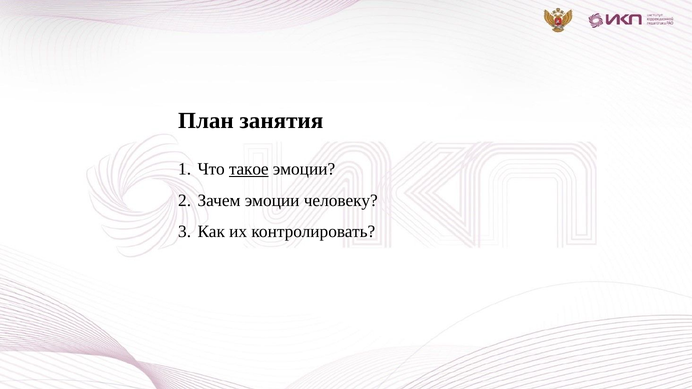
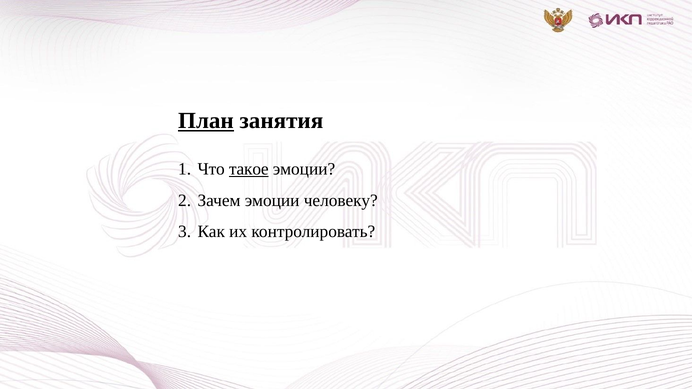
План underline: none -> present (206, 121)
